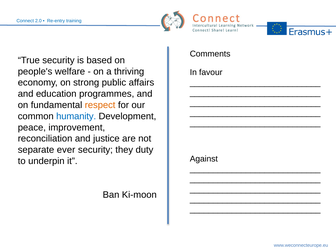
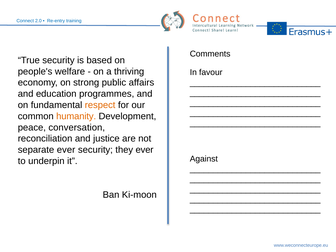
humanity colour: blue -> orange (76, 116)
improvement: improvement -> conversation (77, 127)
they duty: duty -> ever (145, 150)
